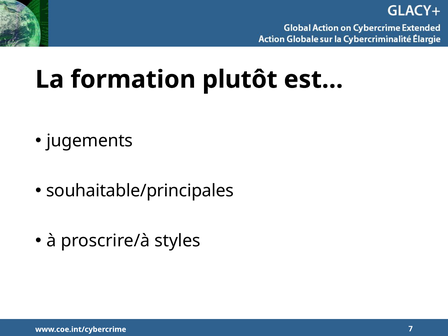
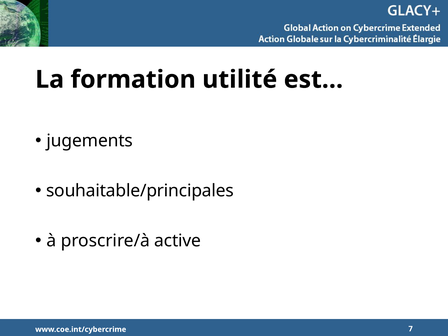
plutôt: plutôt -> utilité (240, 80)
styles: styles -> active (178, 241)
